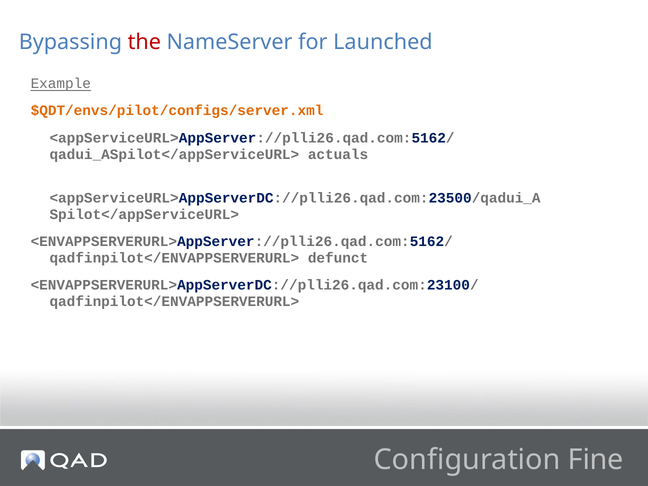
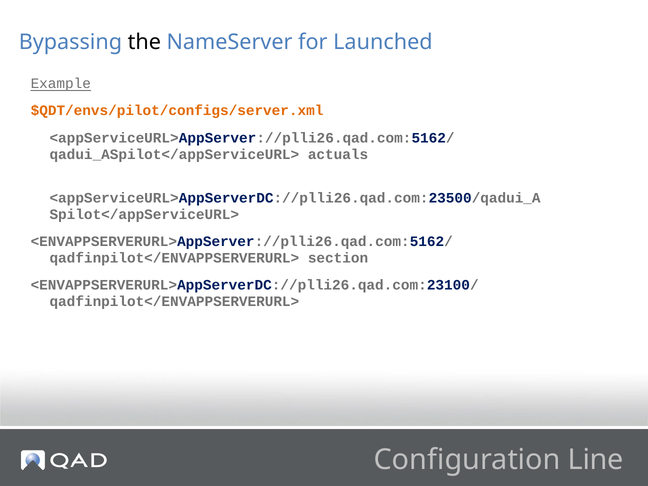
the colour: red -> black (144, 42)
defunct: defunct -> section (338, 258)
Fine: Fine -> Line (596, 460)
